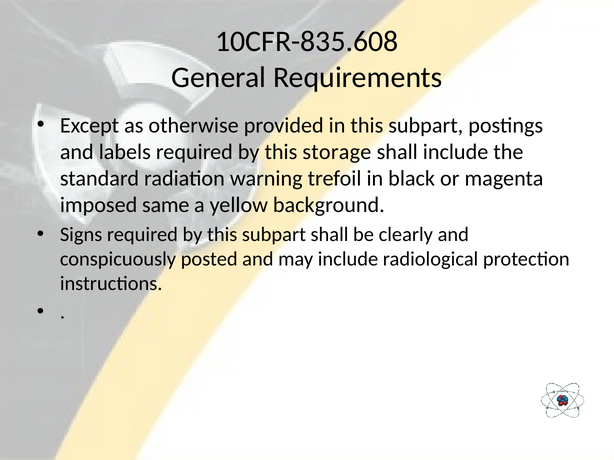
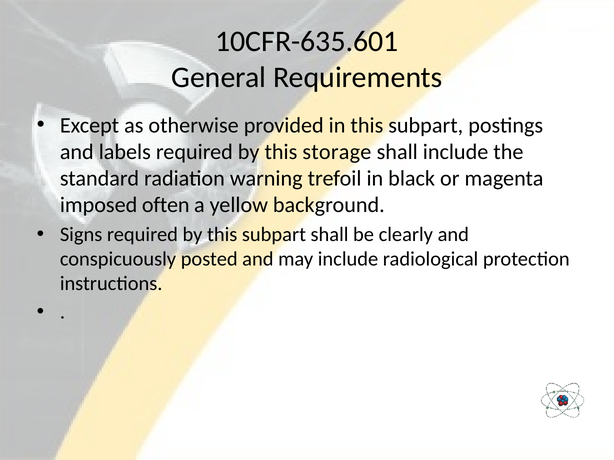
10CFR-835.608: 10CFR-835.608 -> 10CFR-635.601 (307, 41)
same: same -> often (166, 205)
